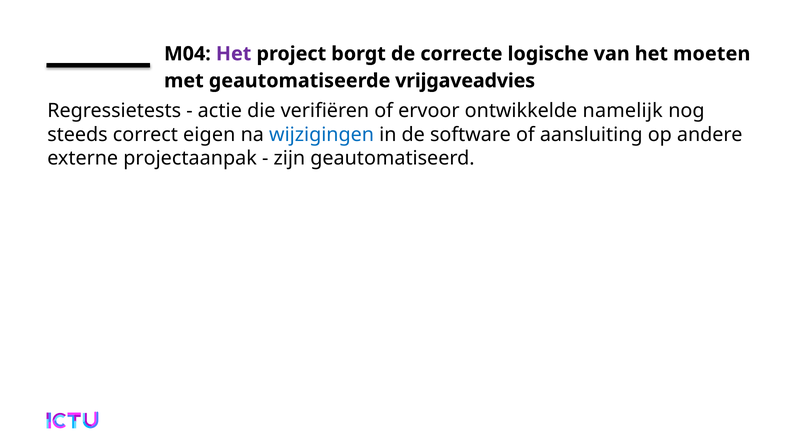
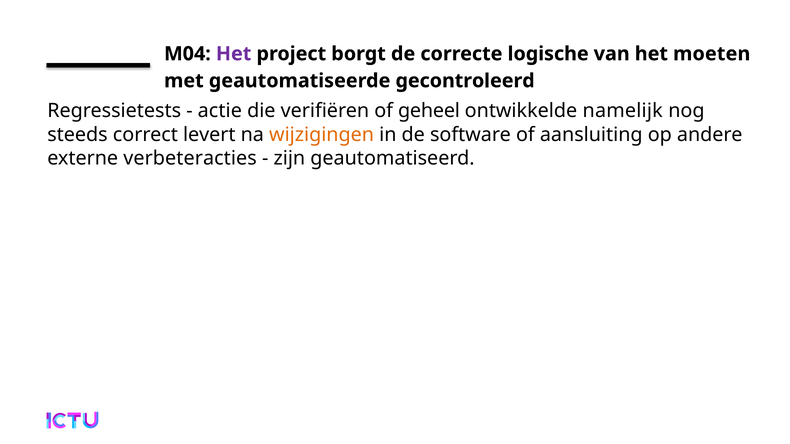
vrijgaveadvies: vrijgaveadvies -> gecontroleerd (465, 81)
ervoor: ervoor -> geheel (429, 111)
eigen: eigen -> levert (209, 135)
wijzigingen colour: blue -> orange (322, 135)
projectaanpak: projectaanpak -> verbeteracties (190, 158)
